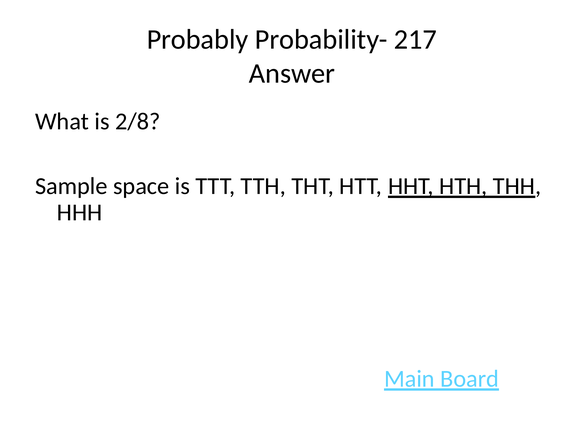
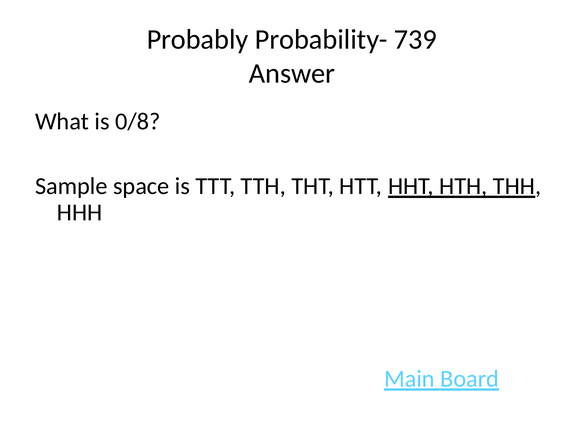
217: 217 -> 739 (415, 39)
2/8: 2/8 -> 0/8 (138, 121)
